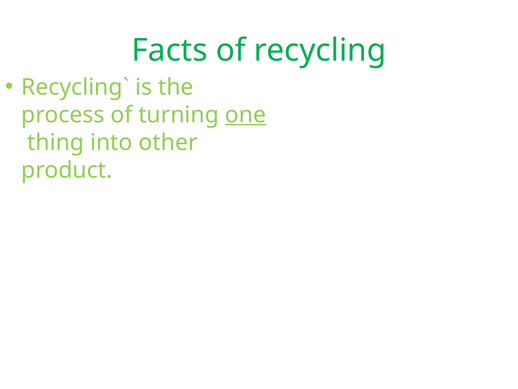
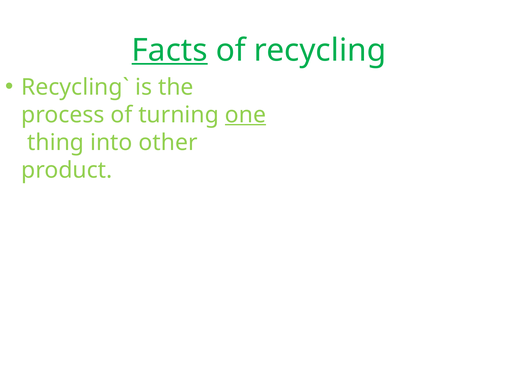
Facts underline: none -> present (170, 50)
